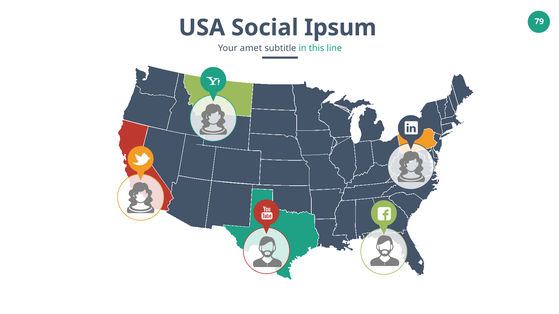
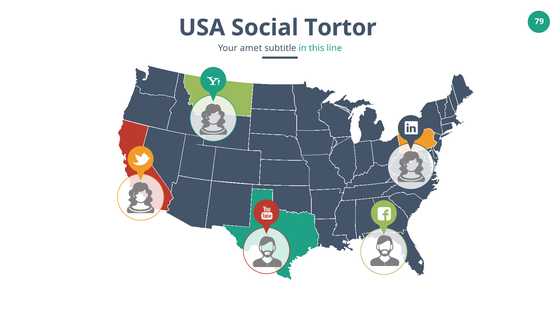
Ipsum: Ipsum -> Tortor (340, 28)
